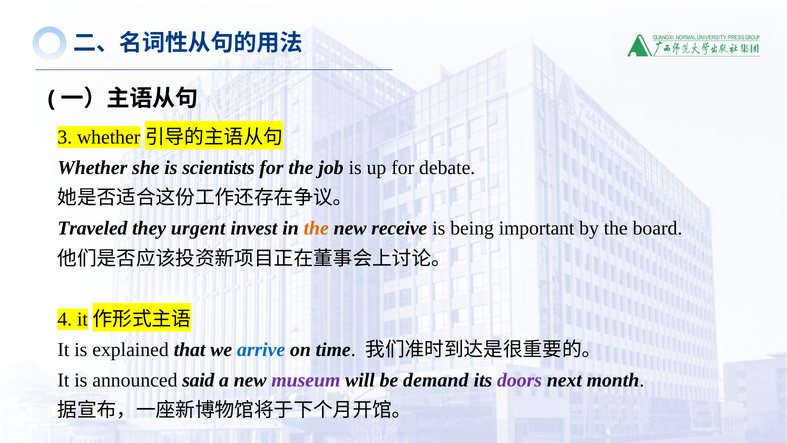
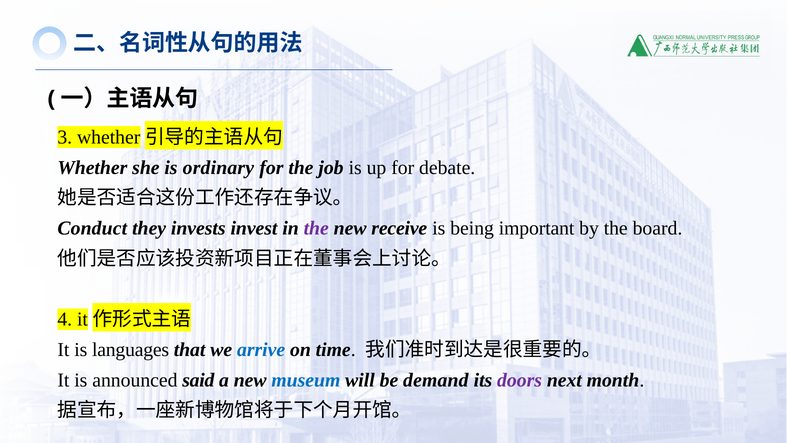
scientists: scientists -> ordinary (218, 167)
Traveled: Traveled -> Conduct (92, 228)
urgent: urgent -> invests (198, 228)
the colour: orange -> purple (316, 228)
explained: explained -> languages (131, 349)
museum colour: purple -> blue (306, 380)
